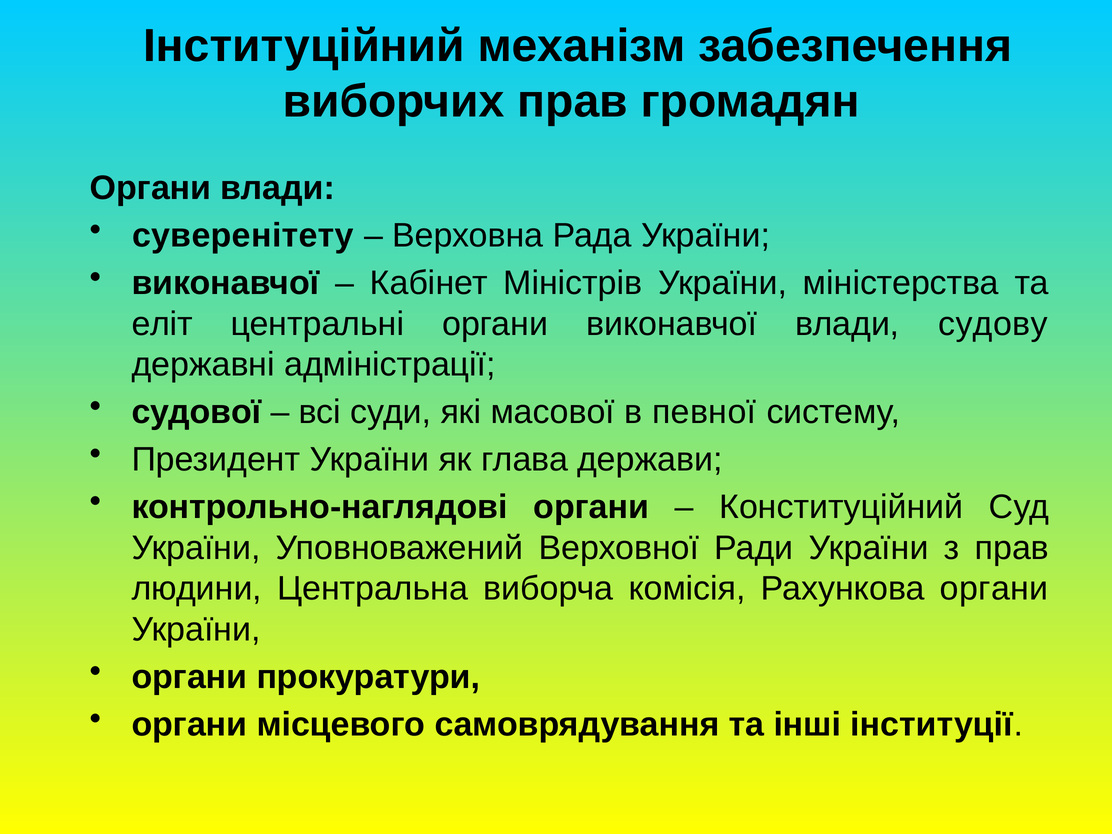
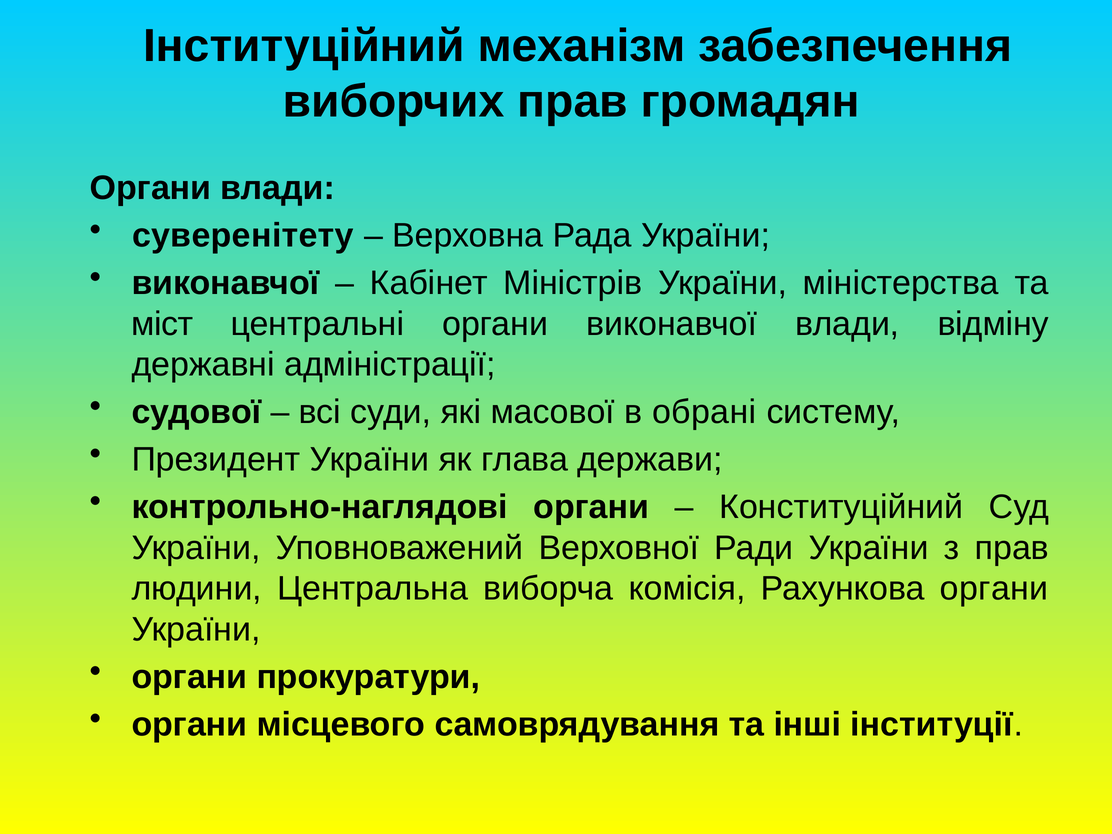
еліт: еліт -> міст (162, 324)
судову: судову -> відміну (993, 324)
певної: певної -> обрані (704, 412)
